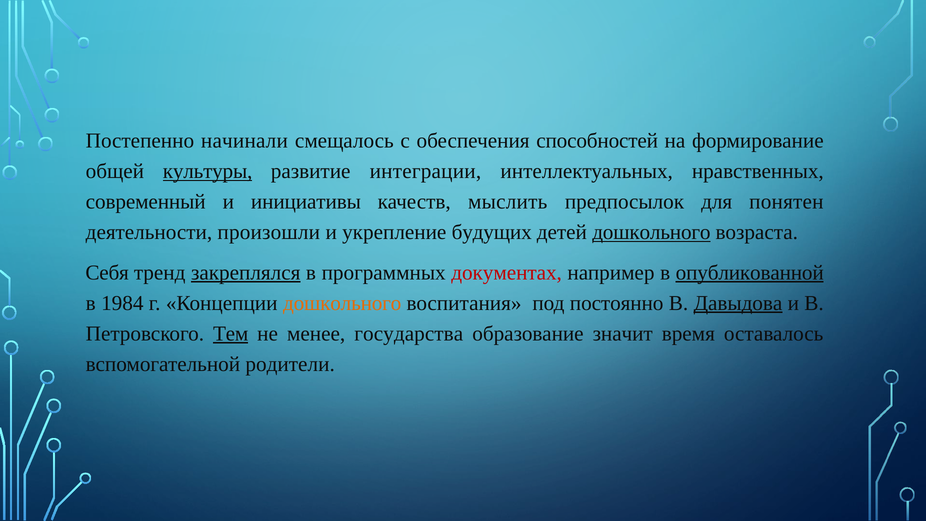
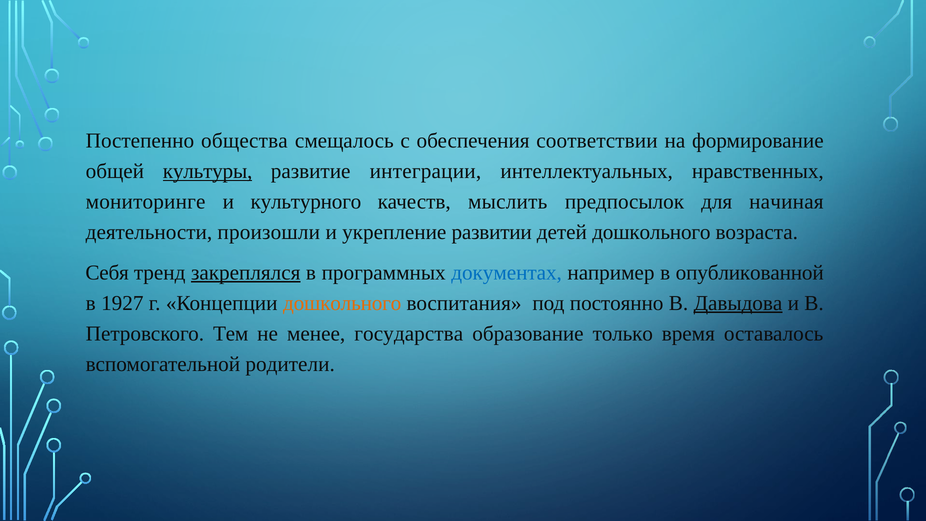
начинали: начинали -> общества (244, 141)
способностей: способностей -> соответствии (597, 141)
современный: современный -> мониторинге (146, 202)
инициативы: инициативы -> культурного (306, 202)
понятен: понятен -> начиная (786, 202)
будущих: будущих -> развитии (492, 232)
дошкольного underline: present -> none (651, 232)
документах colour: red -> blue (507, 273)
опубликованной underline: present -> none (750, 273)
1984: 1984 -> 1927 (122, 303)
Тем underline: present -> none (231, 334)
значит: значит -> только (623, 334)
